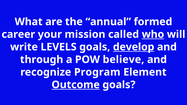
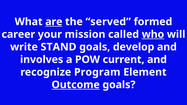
are underline: none -> present (54, 22)
annual: annual -> served (108, 22)
LEVELS: LEVELS -> STAND (59, 47)
develop underline: present -> none (134, 47)
through: through -> involves (42, 60)
believe: believe -> current (124, 60)
